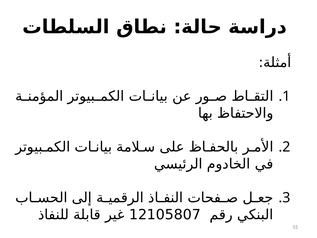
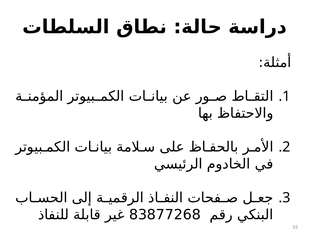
12105807: 12105807 -> 83877268 (165, 214)
